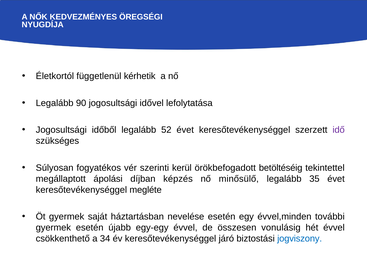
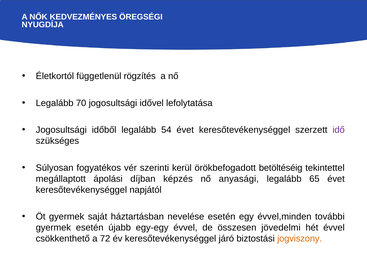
kérhetik: kérhetik -> rögzítés (140, 76)
90: 90 -> 70 (81, 103)
52: 52 -> 54 (166, 130)
minősülő: minősülő -> anyasági (239, 179)
35: 35 -> 65 (314, 179)
megléte: megléte -> napjától (146, 190)
vonulásig: vonulásig -> jövedelmi (281, 228)
34: 34 -> 72 (105, 239)
jogviszony colour: blue -> orange (300, 239)
